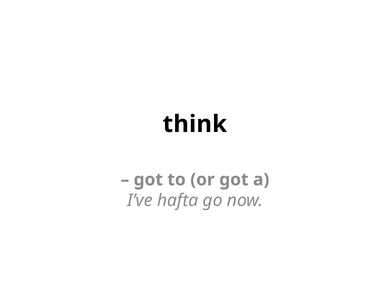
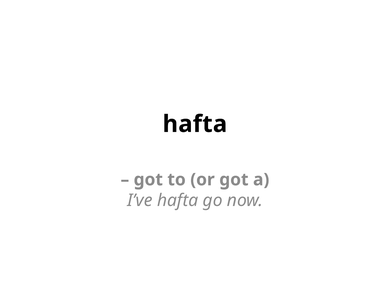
think: think -> hafta (195, 124)
